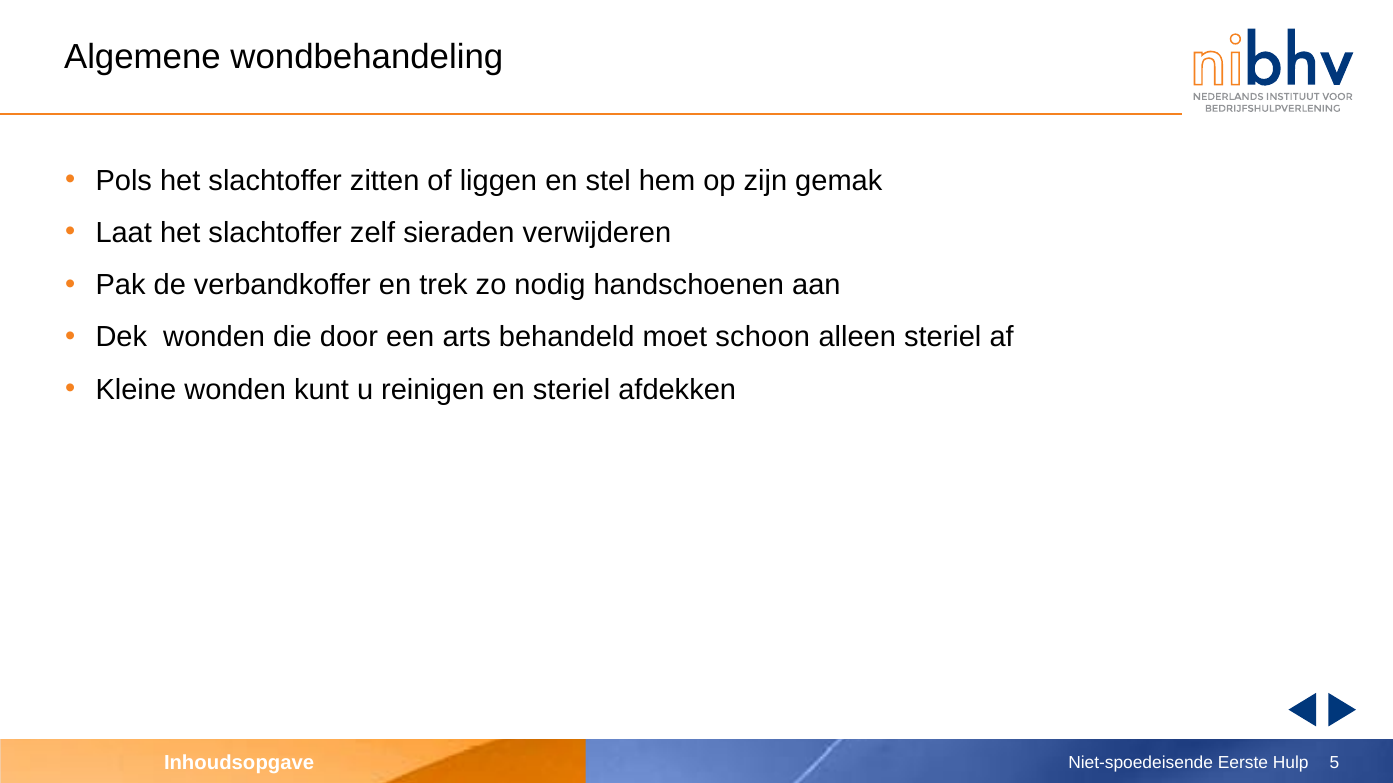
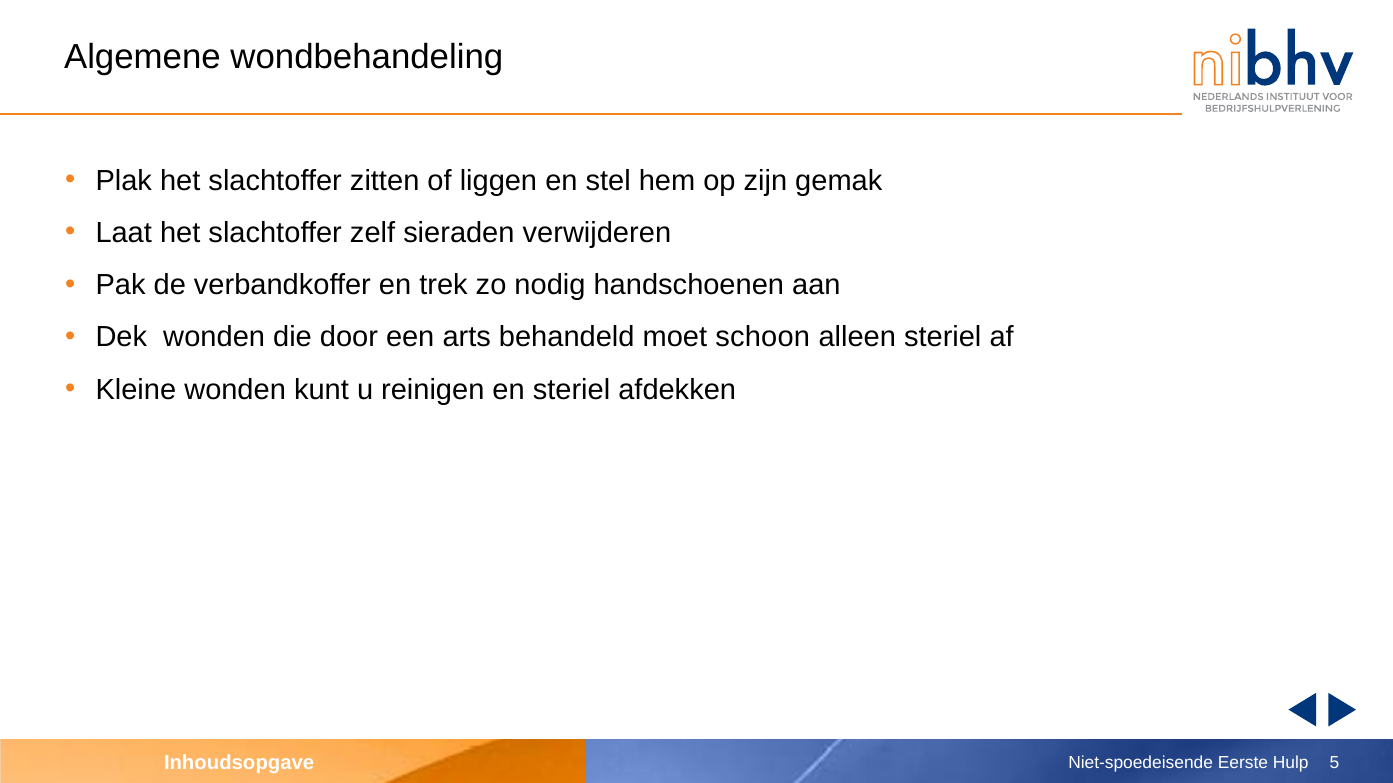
Pols: Pols -> Plak (124, 181)
